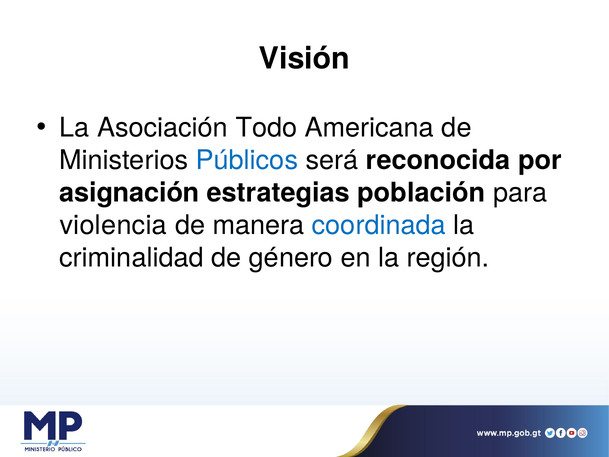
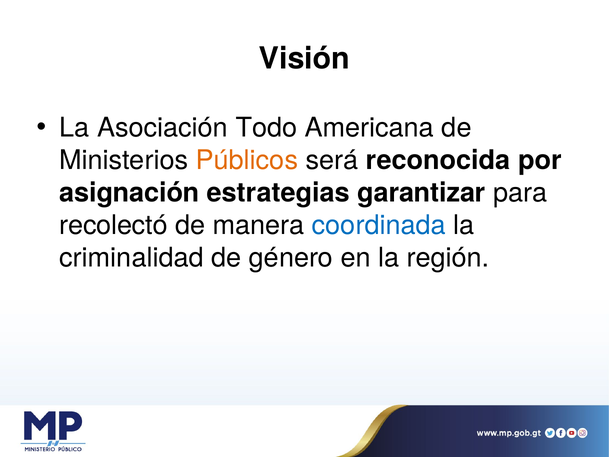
Públicos colour: blue -> orange (247, 160)
población: población -> garantizar (421, 193)
violencia: violencia -> recolectó (114, 225)
